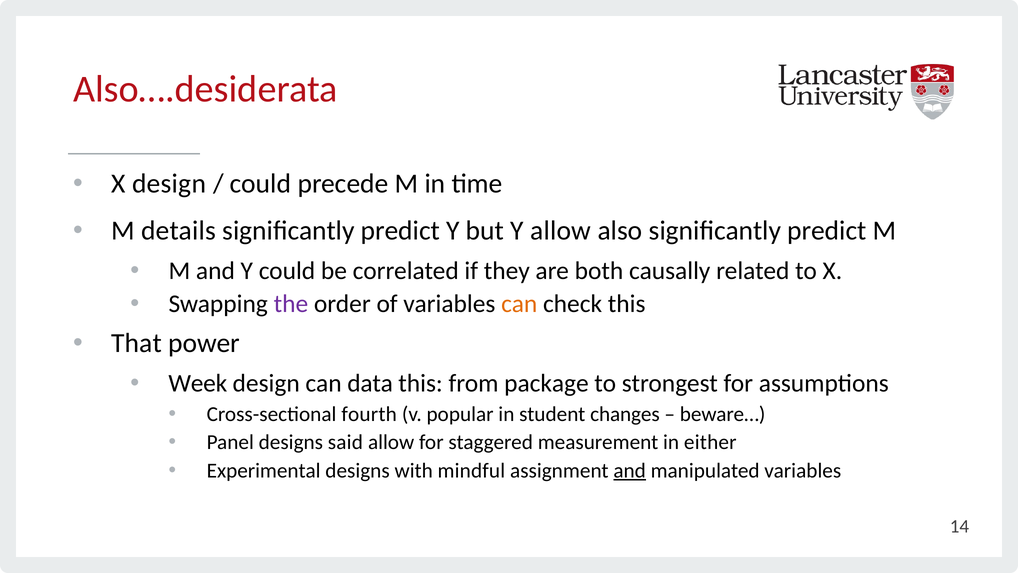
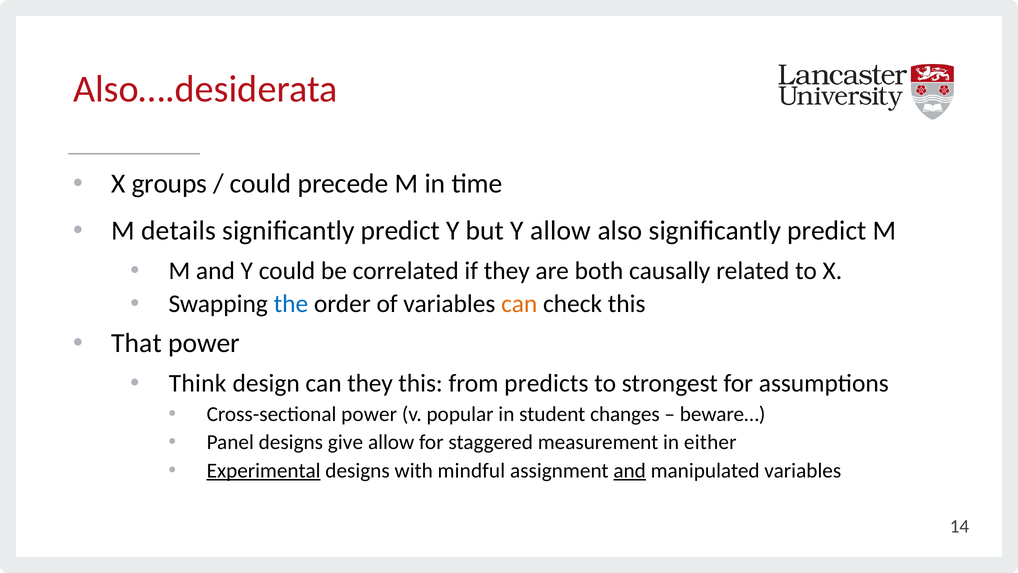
X design: design -> groups (169, 184)
the colour: purple -> blue (291, 304)
Week: Week -> Think (198, 383)
can data: data -> they (370, 383)
package: package -> predicts (546, 383)
Cross-sectional fourth: fourth -> power (369, 414)
said: said -> give (345, 442)
Experimental underline: none -> present (264, 470)
